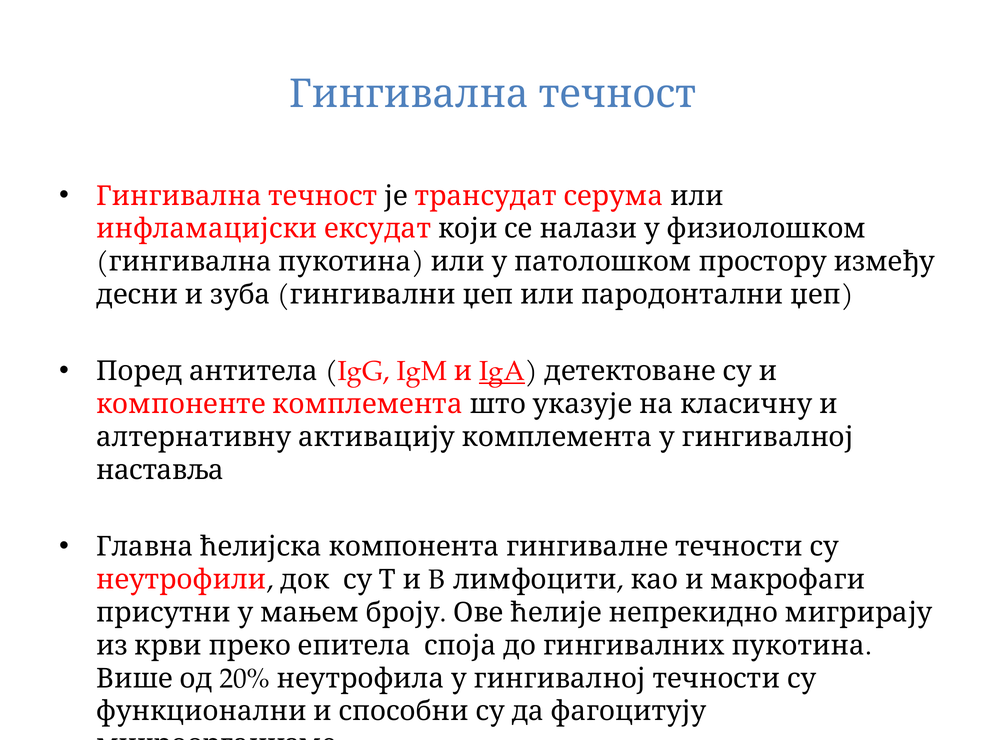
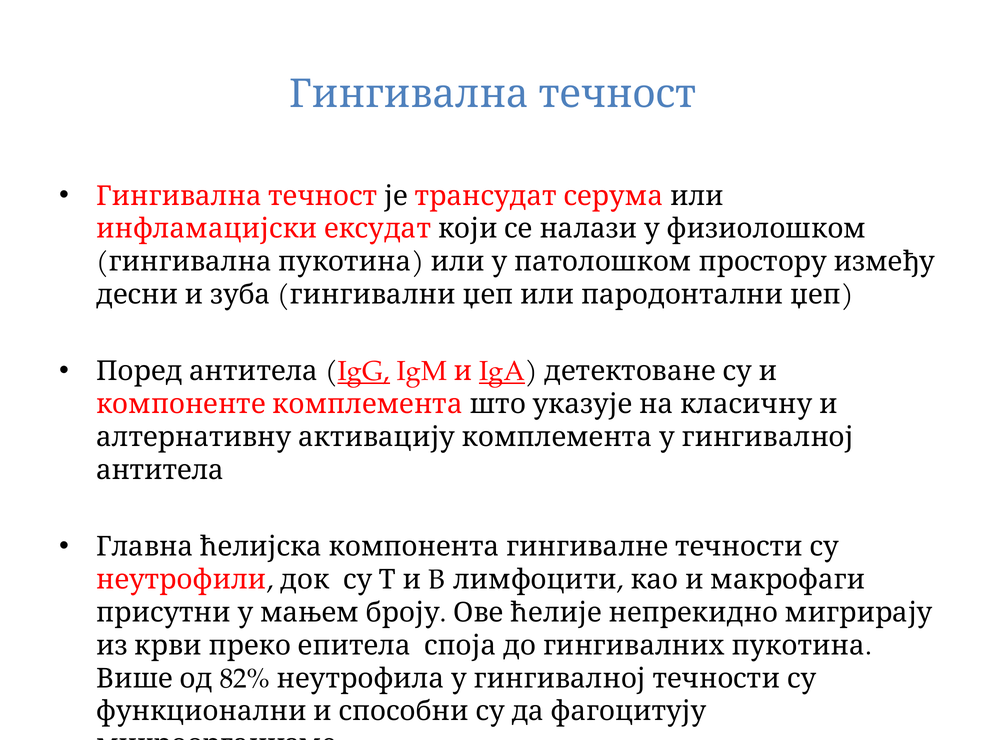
IgG underline: none -> present (364, 371)
наставља: наставља -> антитела (160, 470)
20%: 20% -> 82% (245, 678)
